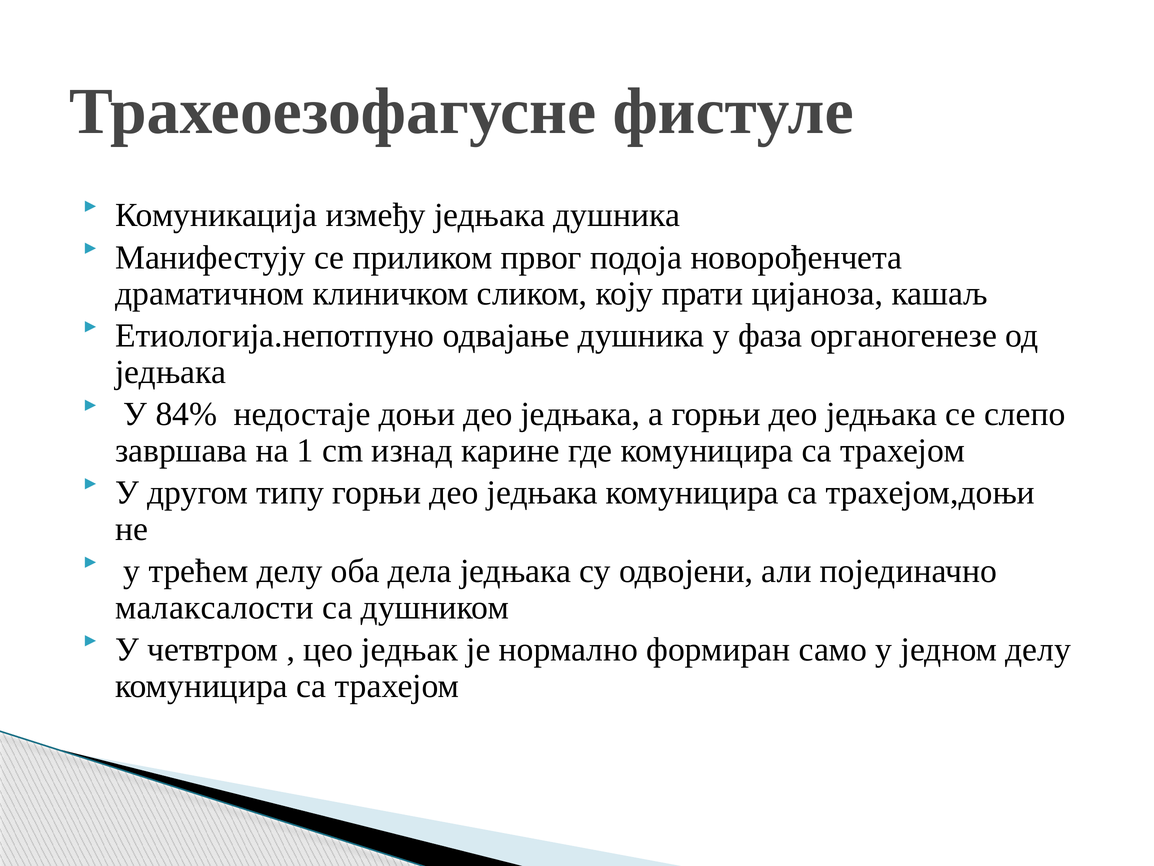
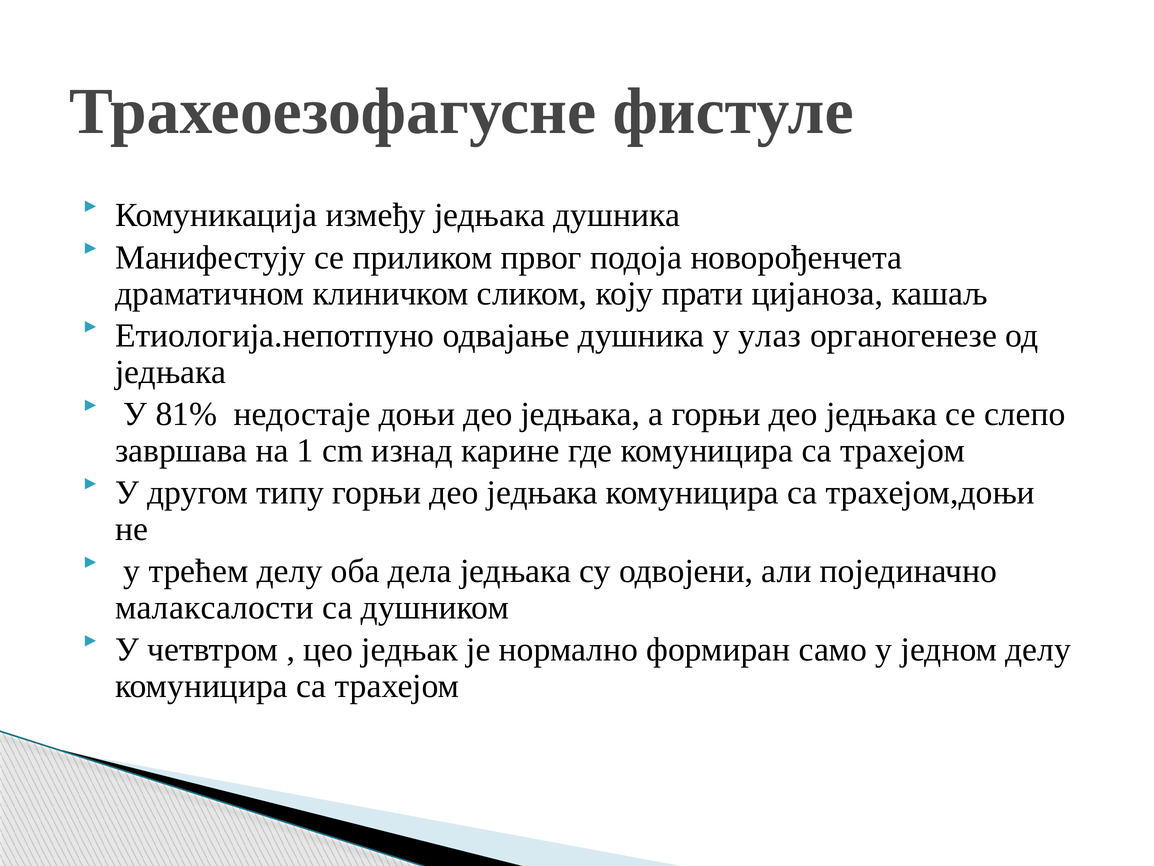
фаза: фаза -> улаз (770, 336)
84%: 84% -> 81% (186, 414)
